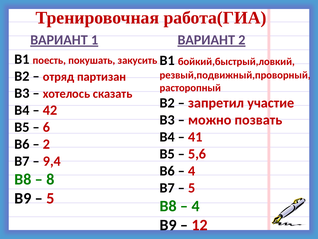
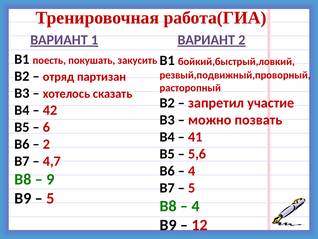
9,4: 9,4 -> 4,7 (52, 161)
8: 8 -> 9 (50, 179)
